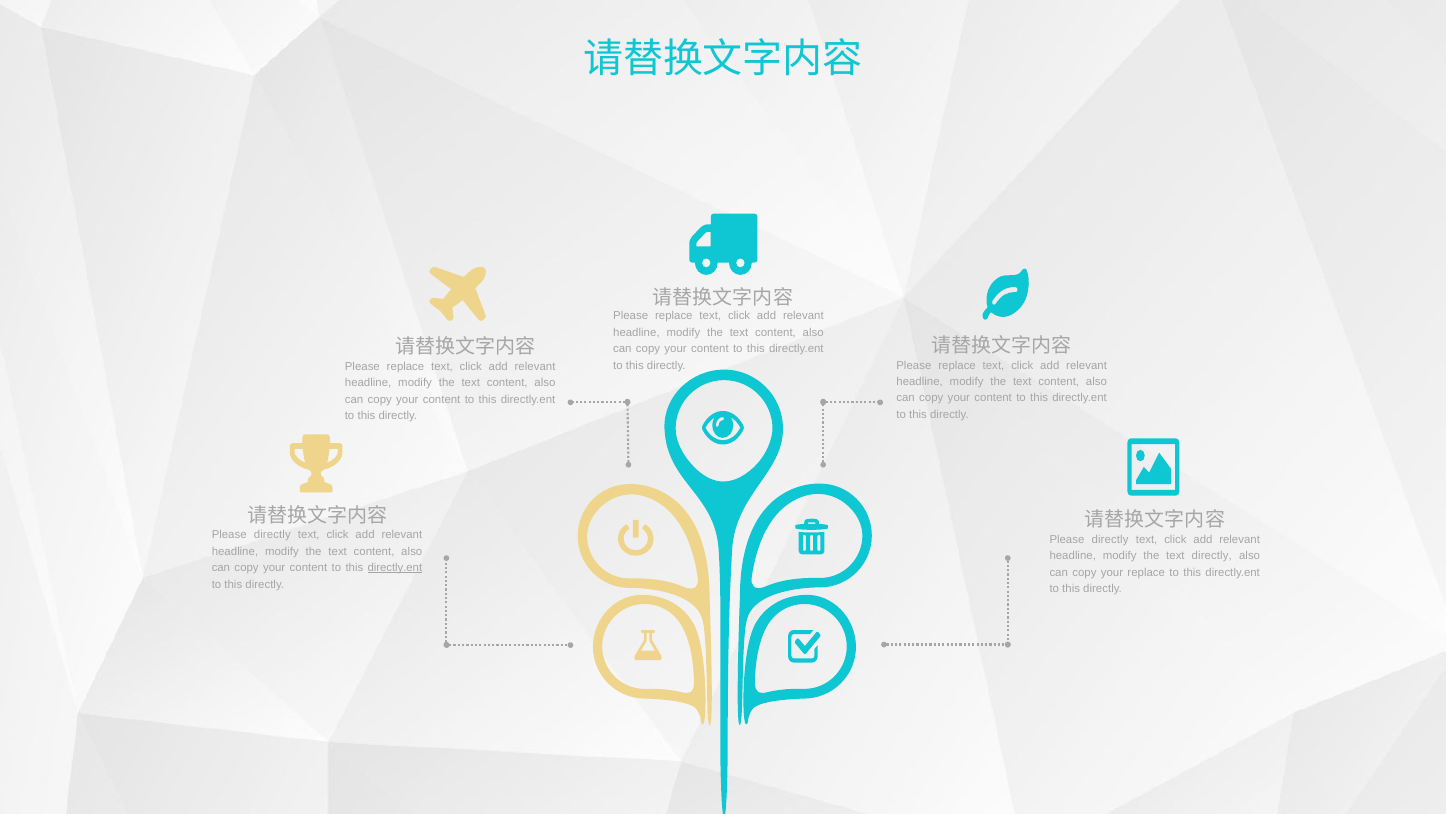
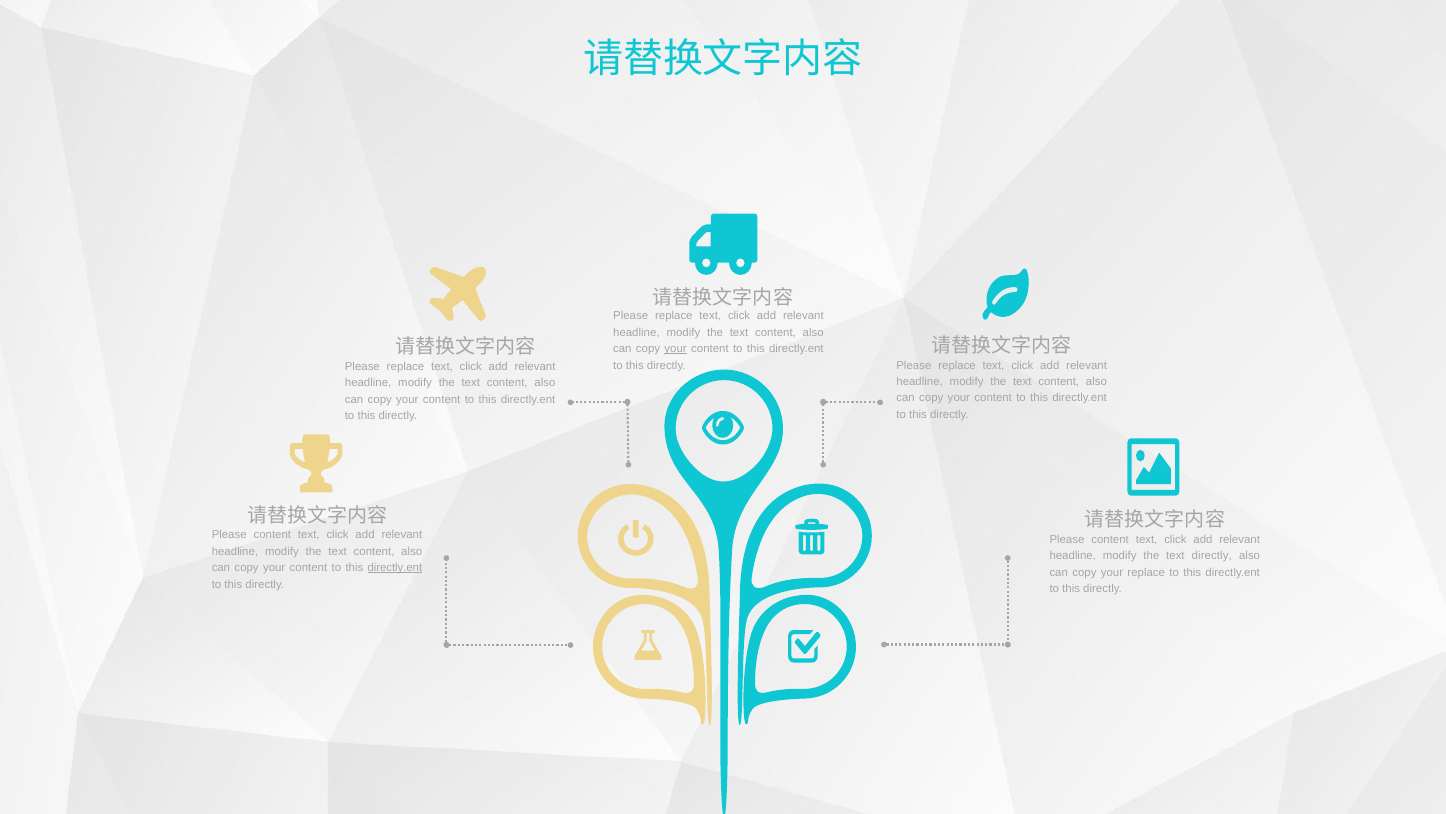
your underline: none -> present (676, 349)
directly: directly -> content (272, 535)
directly: directly -> content (1110, 539)
